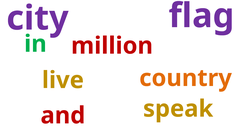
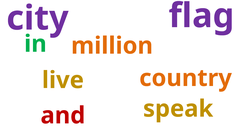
million colour: red -> orange (112, 46)
